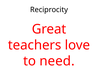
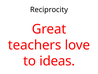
need: need -> ideas (57, 61)
